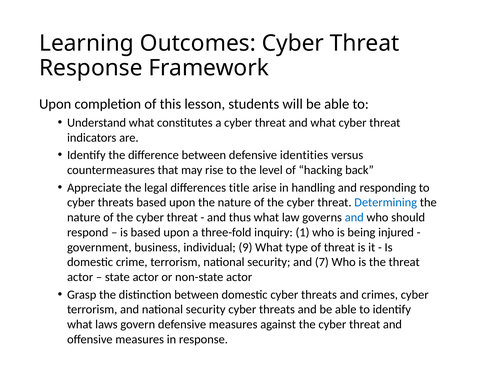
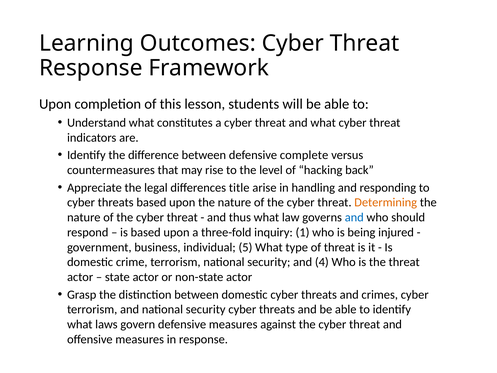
identities: identities -> complete (304, 155)
Determining colour: blue -> orange (386, 202)
9: 9 -> 5 (245, 247)
7: 7 -> 4 (322, 262)
